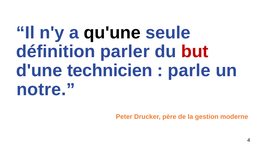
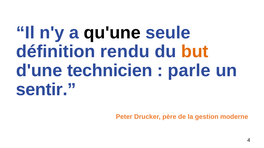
parler: parler -> rendu (125, 52)
but colour: red -> orange (195, 52)
notre: notre -> sentir (46, 90)
